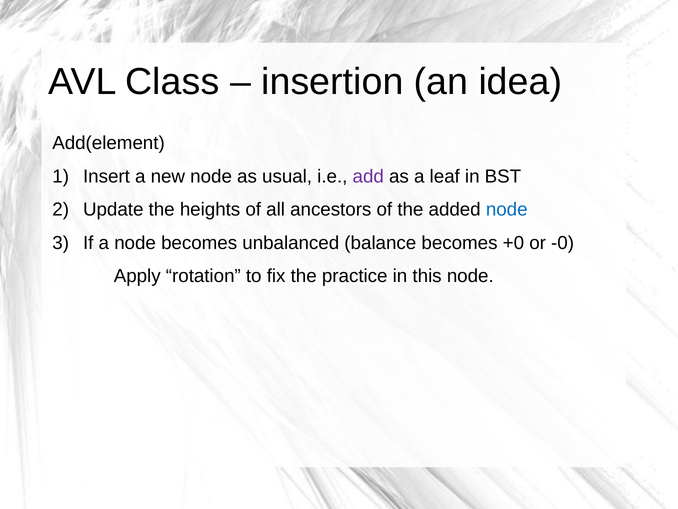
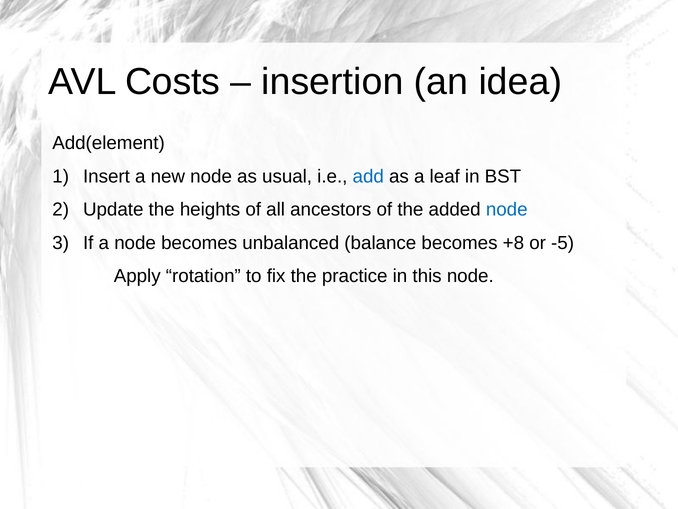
Class: Class -> Costs (173, 82)
add colour: purple -> blue (368, 176)
+0: +0 -> +8 (513, 243)
-0: -0 -> -5 (563, 243)
